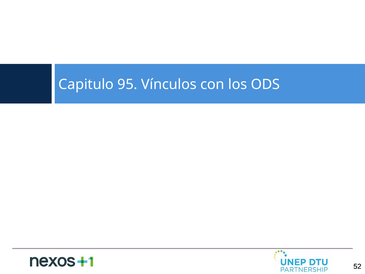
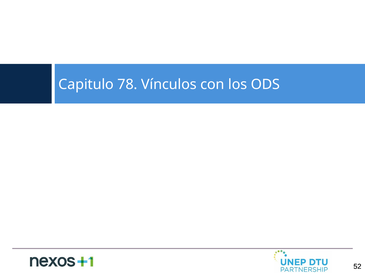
95: 95 -> 78 (127, 84)
